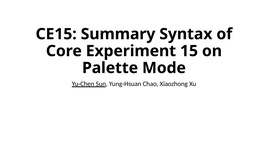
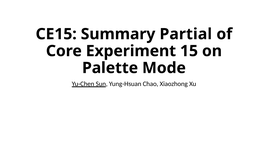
Syntax: Syntax -> Partial (186, 34)
